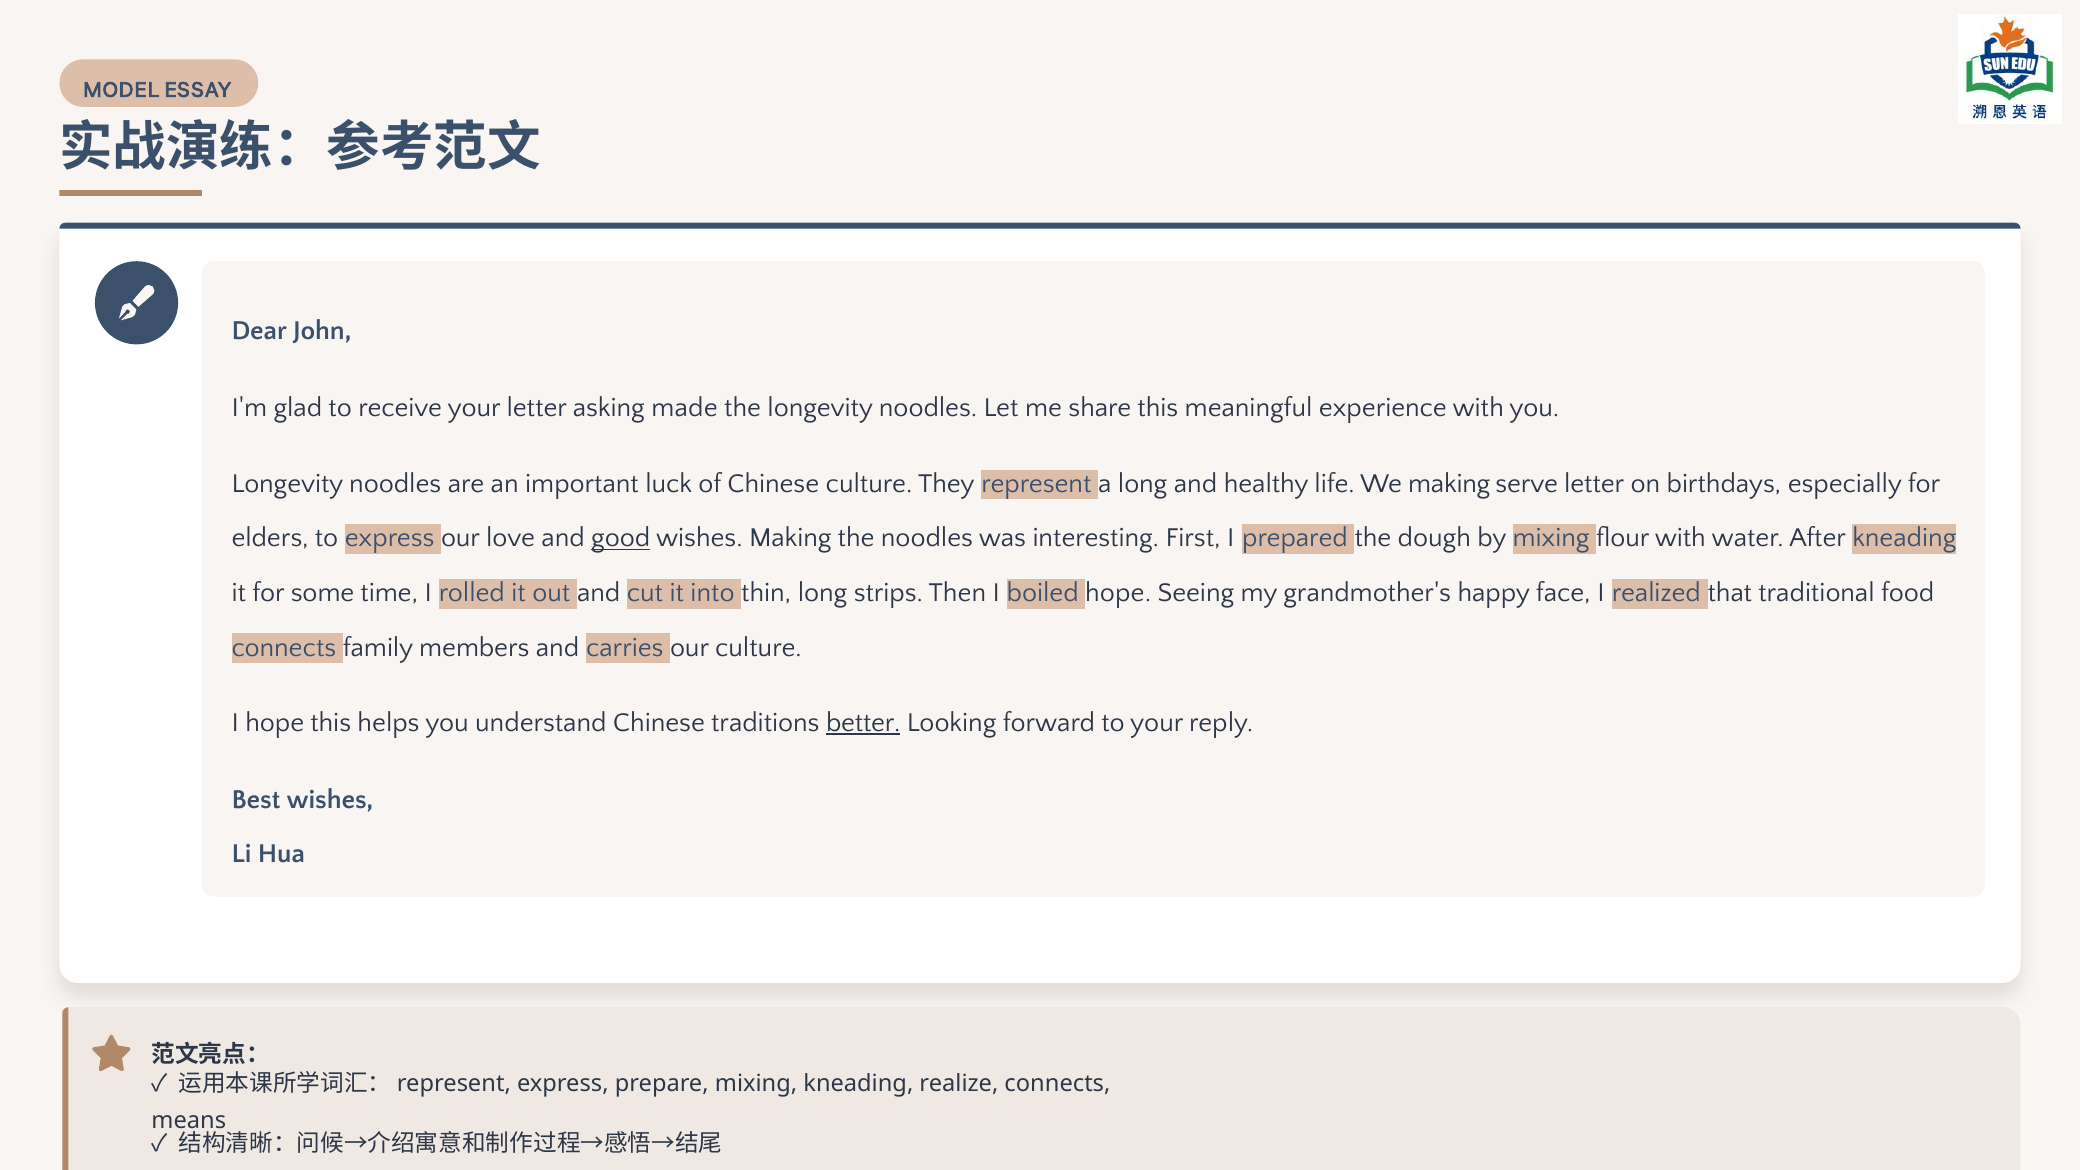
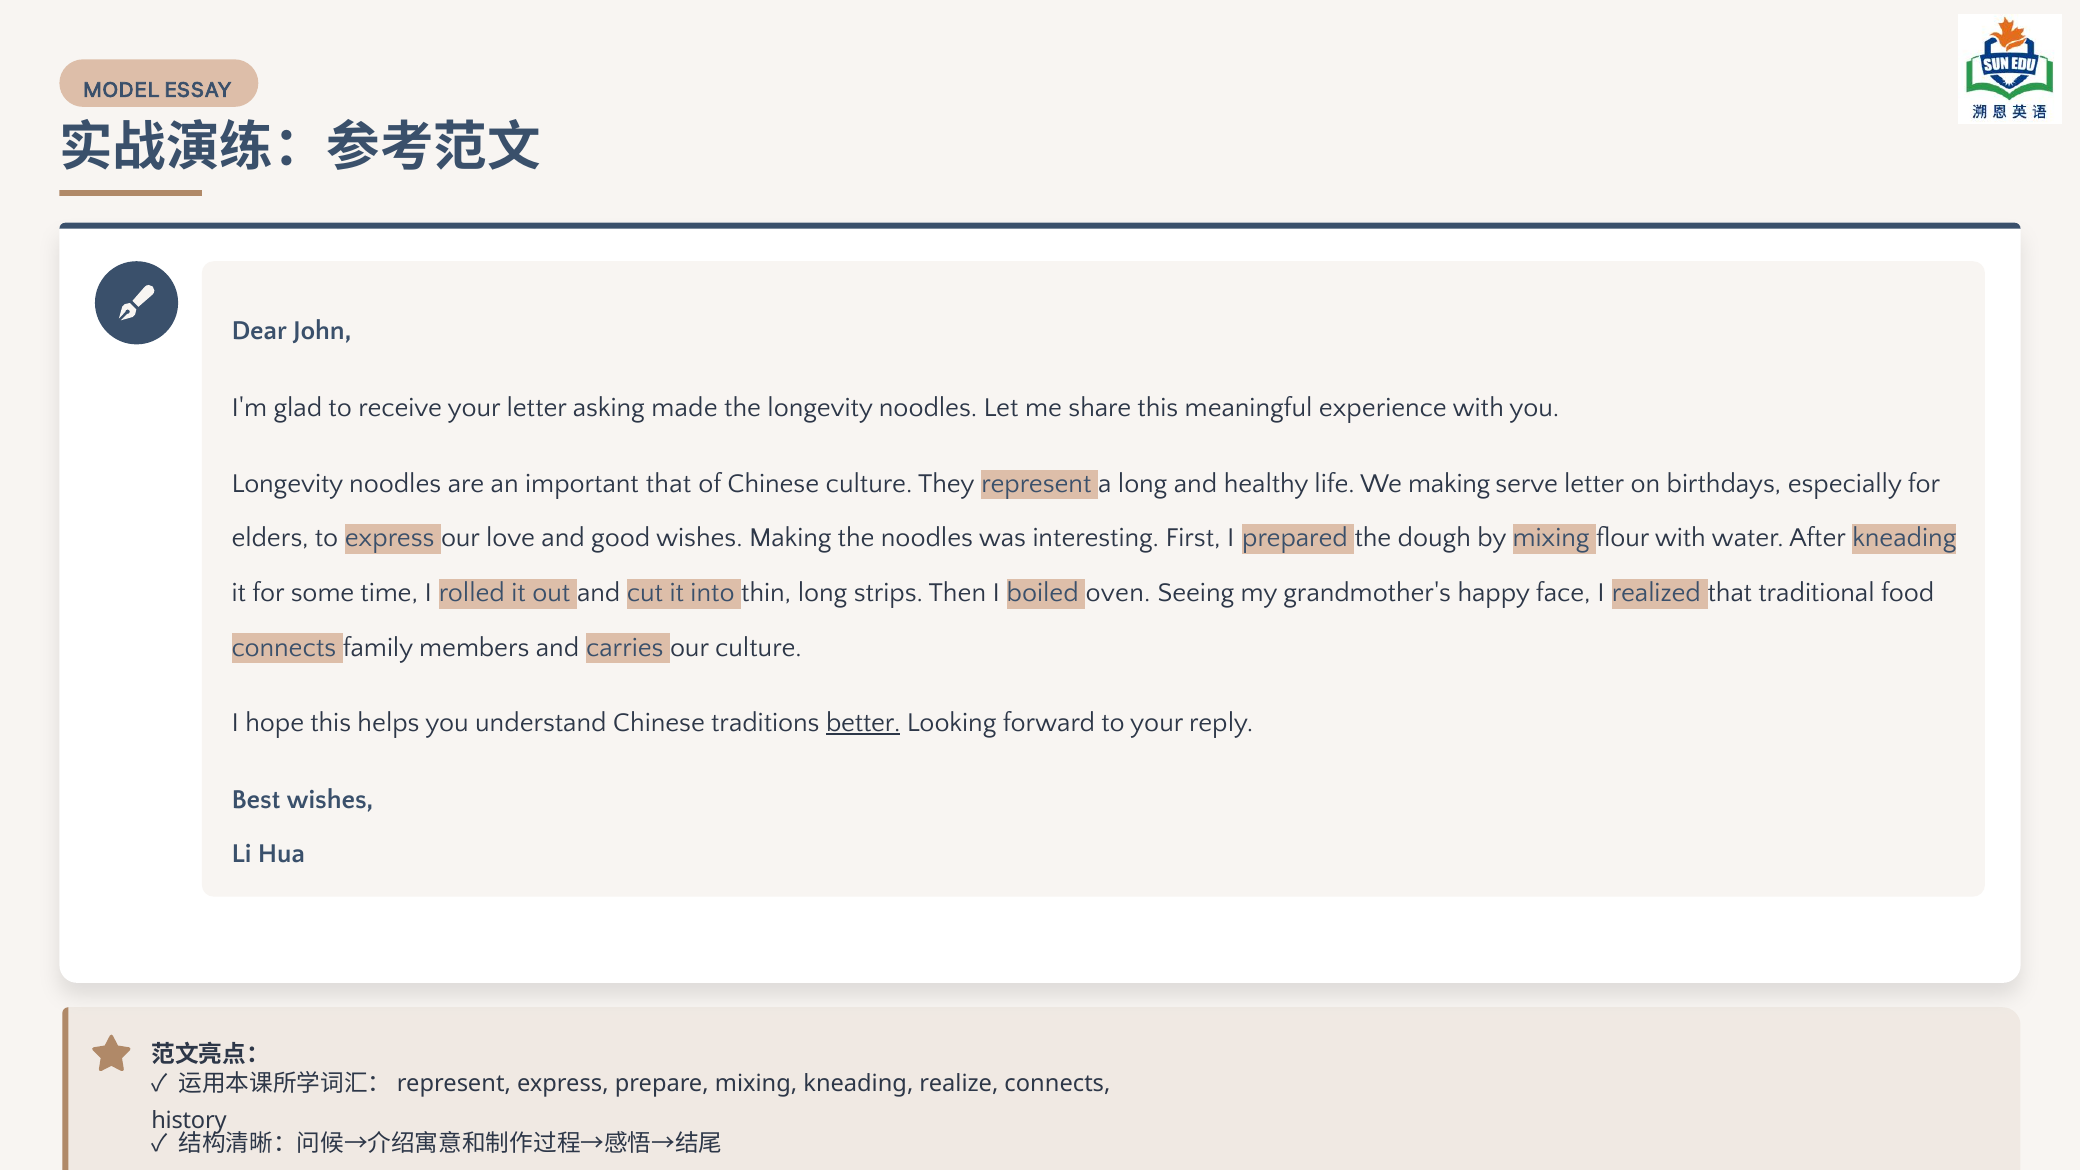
important luck: luck -> that (669, 483)
good underline: present -> none (621, 538)
boiled hope: hope -> oven (1118, 593)
means: means -> history (189, 1121)
